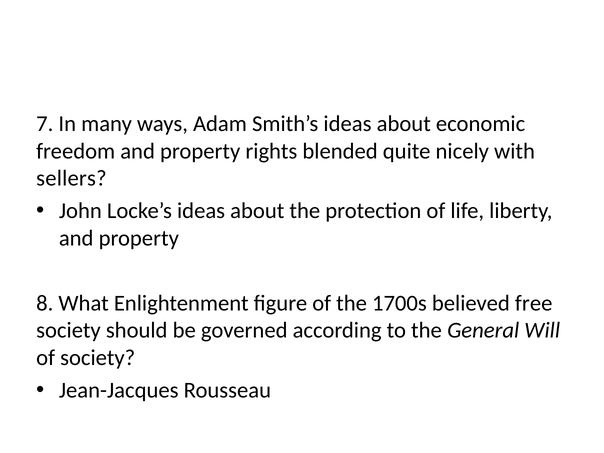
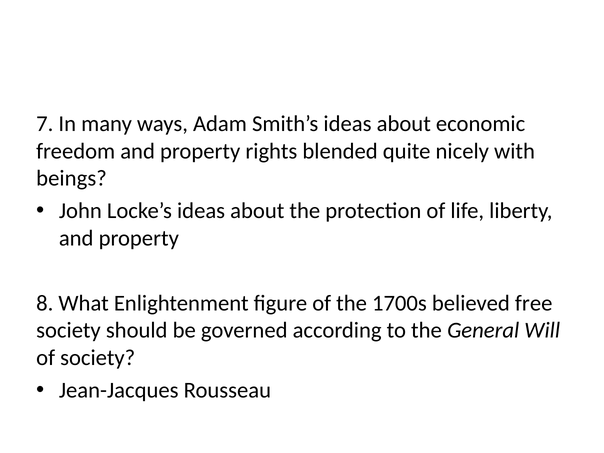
sellers: sellers -> beings (72, 178)
